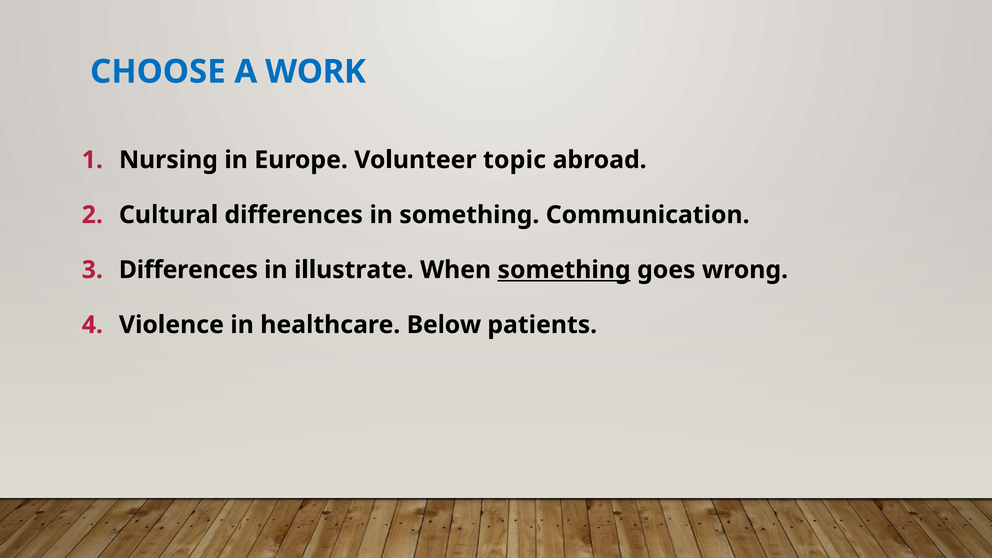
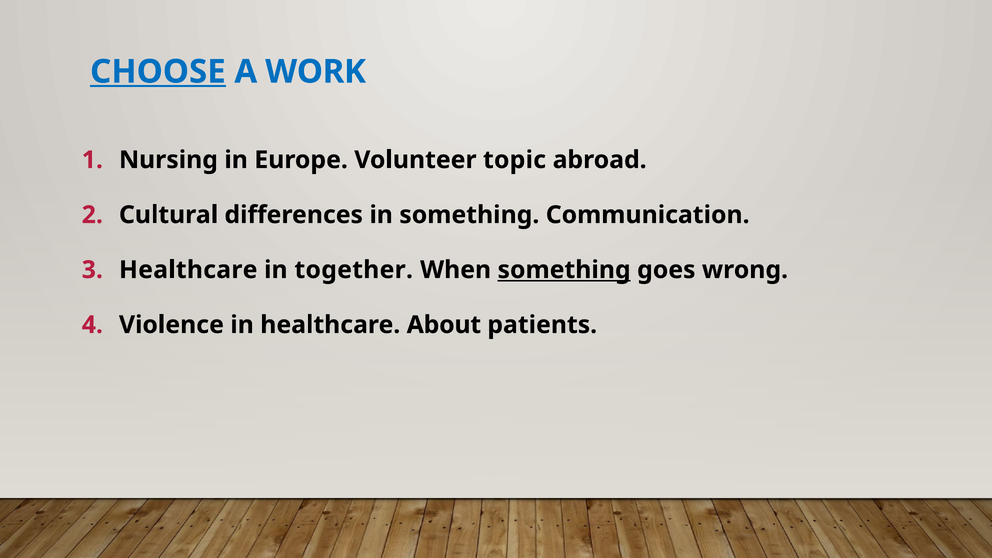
CHOOSE underline: none -> present (158, 72)
Differences: Differences -> Healthcare (188, 270)
illustrate: illustrate -> together (354, 270)
Below: Below -> About (444, 325)
